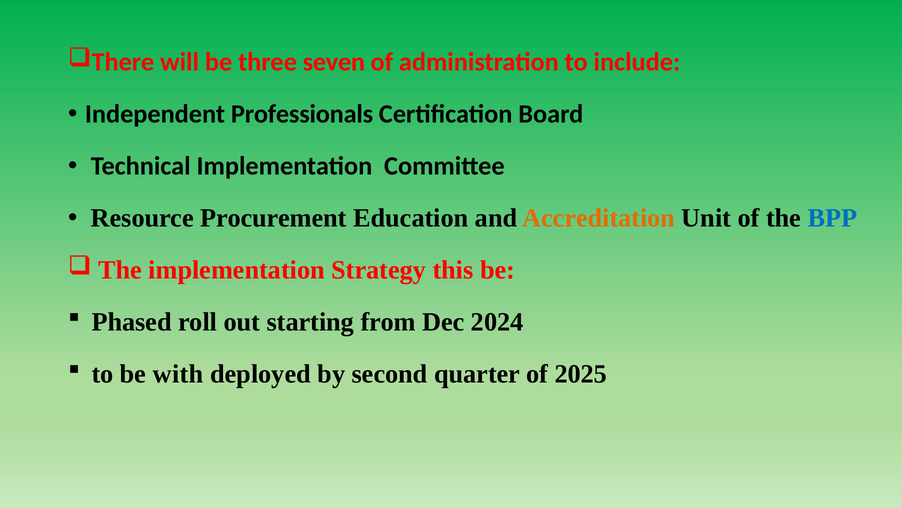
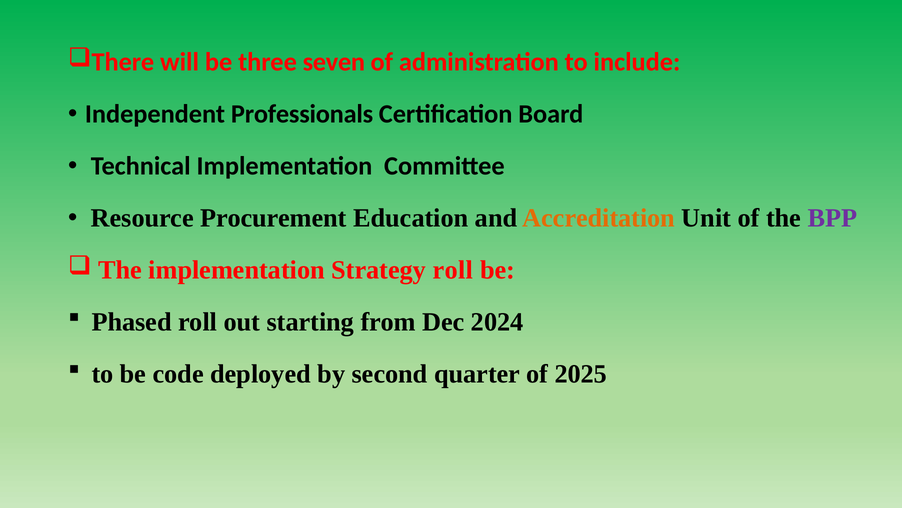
BPP colour: blue -> purple (832, 218)
Strategy this: this -> roll (453, 270)
with: with -> code (178, 374)
